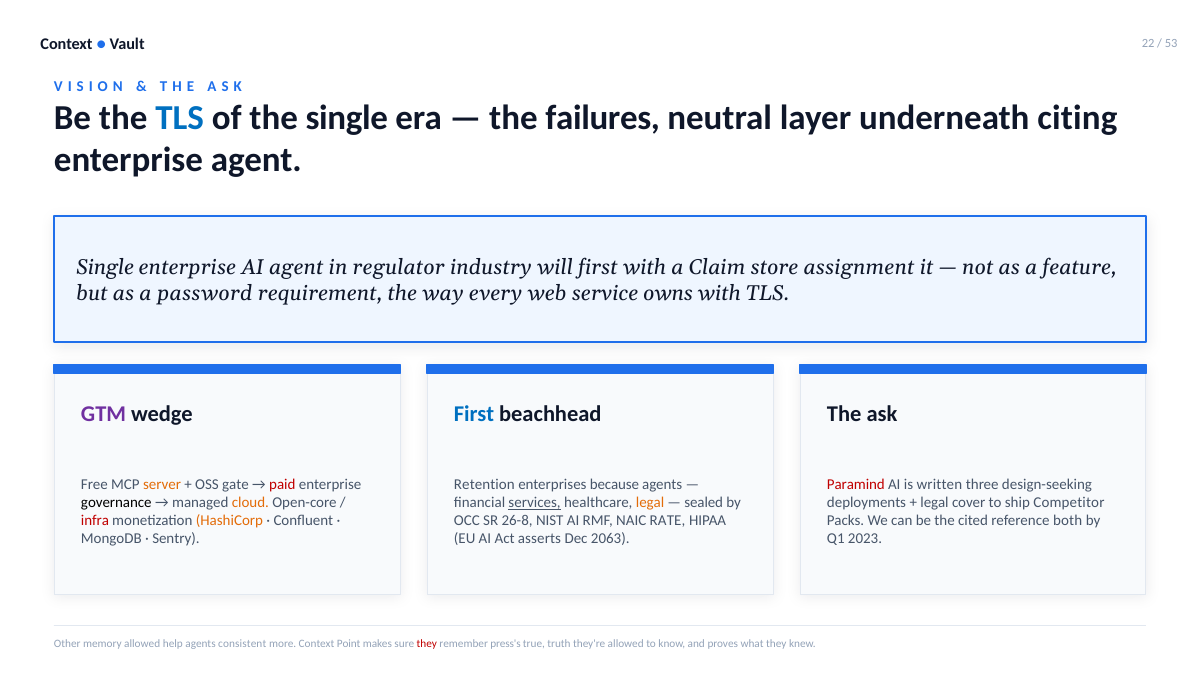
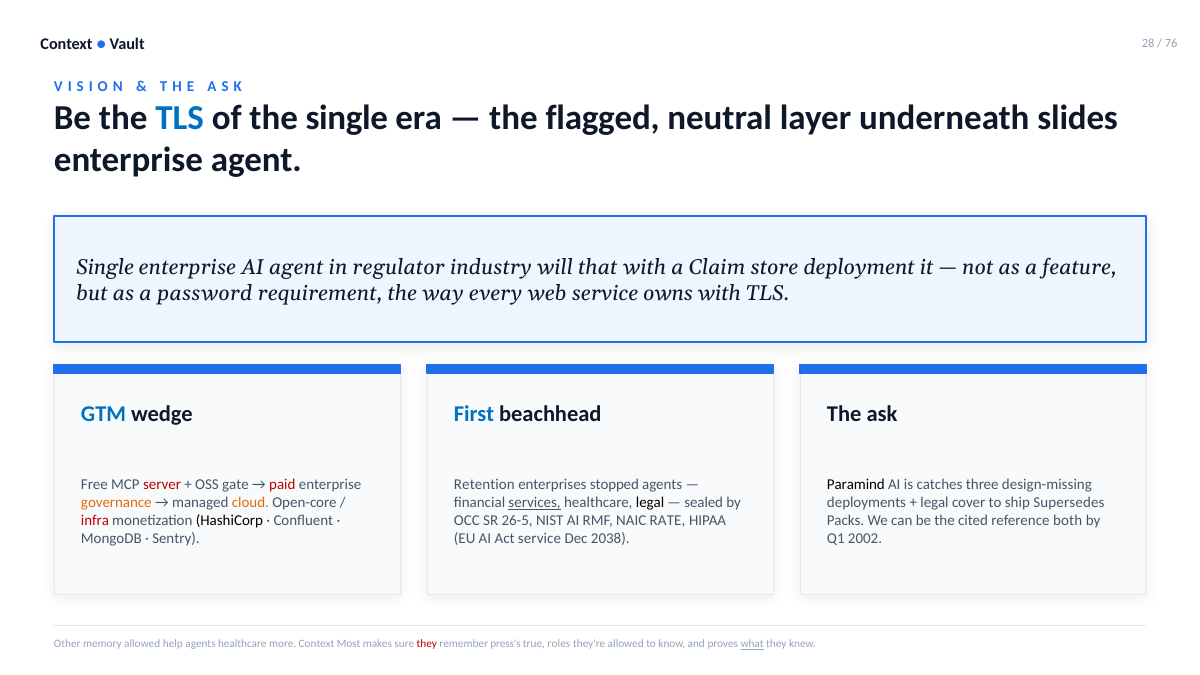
22: 22 -> 28 (1148, 44)
53: 53 -> 76 (1171, 44)
failures: failures -> flagged (603, 118)
citing: citing -> slides (1078, 118)
will first: first -> that (598, 268)
assignment: assignment -> deployment (859, 268)
GTM colour: purple -> blue (104, 414)
server colour: orange -> red (162, 485)
because: because -> stopped (614, 485)
Paramind colour: red -> black (856, 485)
written: written -> catches (939, 485)
design-seeking: design-seeking -> design-missing (1047, 485)
governance colour: black -> orange (116, 503)
legal colour: orange -> black (650, 503)
Competitor: Competitor -> Supersedes (1069, 503)
HashiCorp colour: orange -> black (229, 521)
26-8: 26-8 -> 26-5 (517, 521)
Act asserts: asserts -> service (540, 539)
2063: 2063 -> 2038 (610, 539)
2023: 2023 -> 2002 (865, 539)
agents consistent: consistent -> healthcare (242, 644)
Point: Point -> Most (349, 644)
truth: truth -> roles (559, 644)
what underline: none -> present (752, 644)
